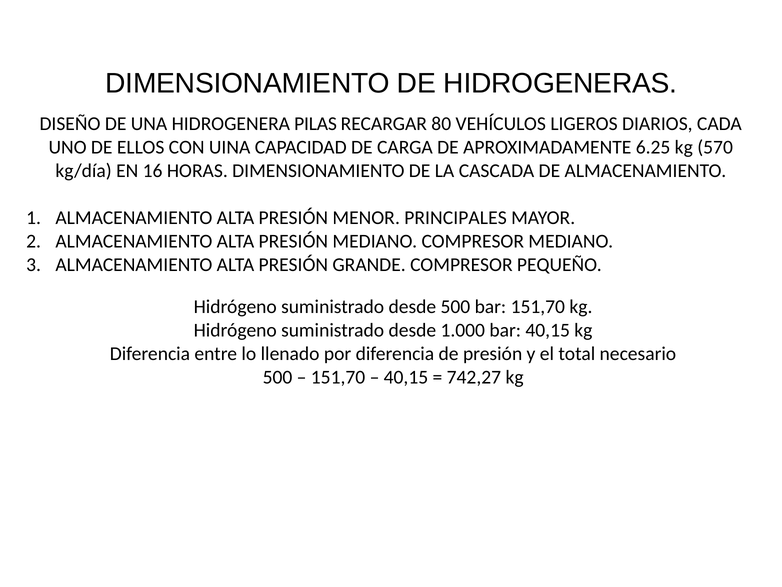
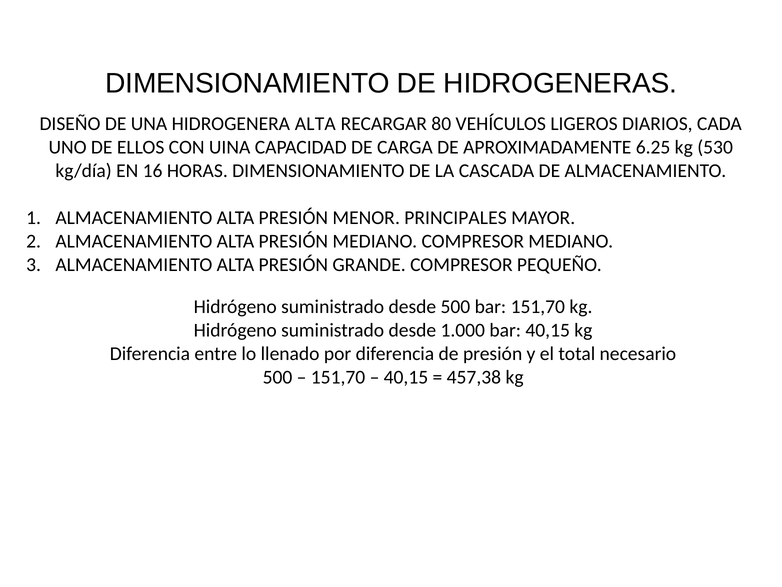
HIDROGENERA PILAS: PILAS -> ALTA (315, 124)
570: 570 -> 530 (715, 147)
742,27: 742,27 -> 457,38 (474, 377)
